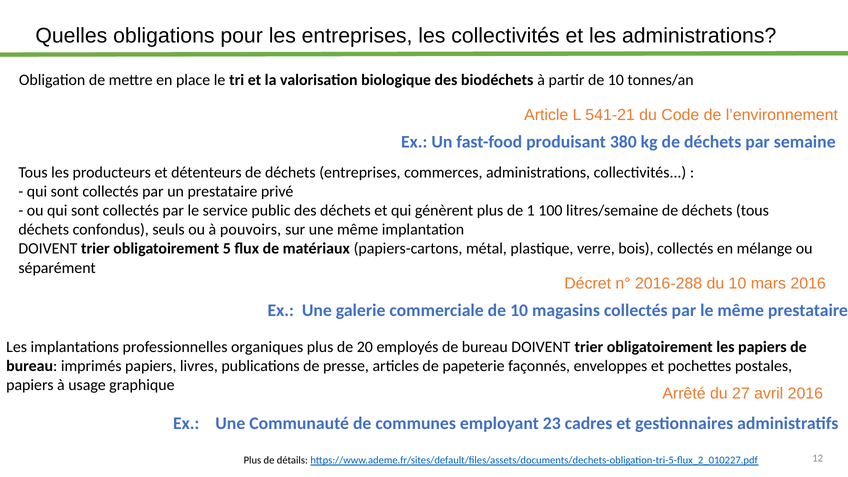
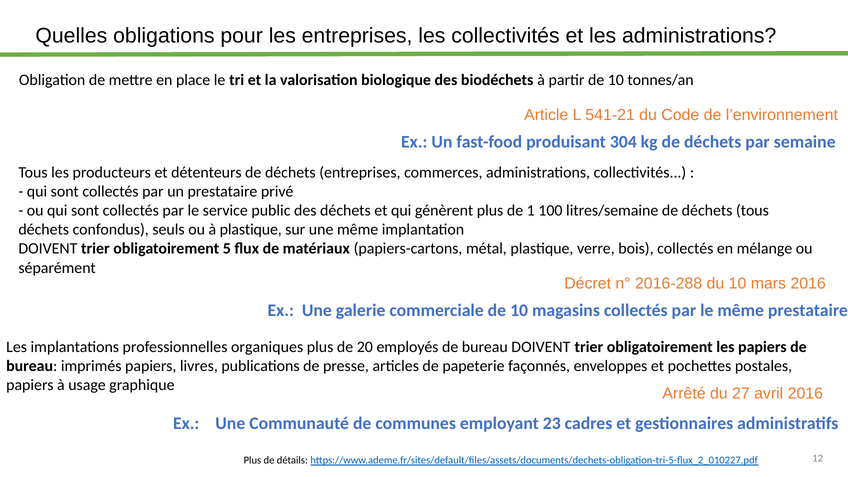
380: 380 -> 304 (623, 142)
à pouvoirs: pouvoirs -> plastique (251, 230)
